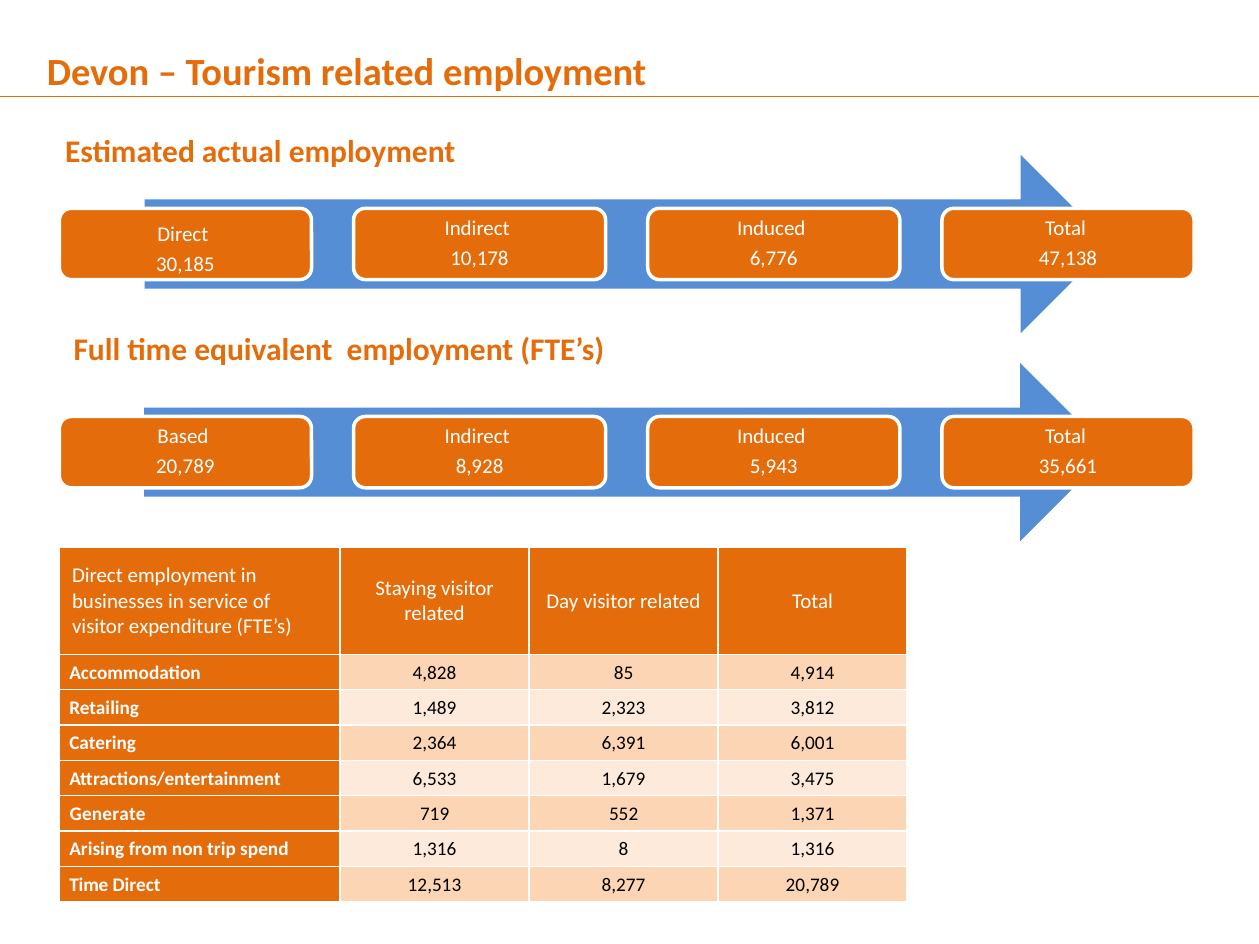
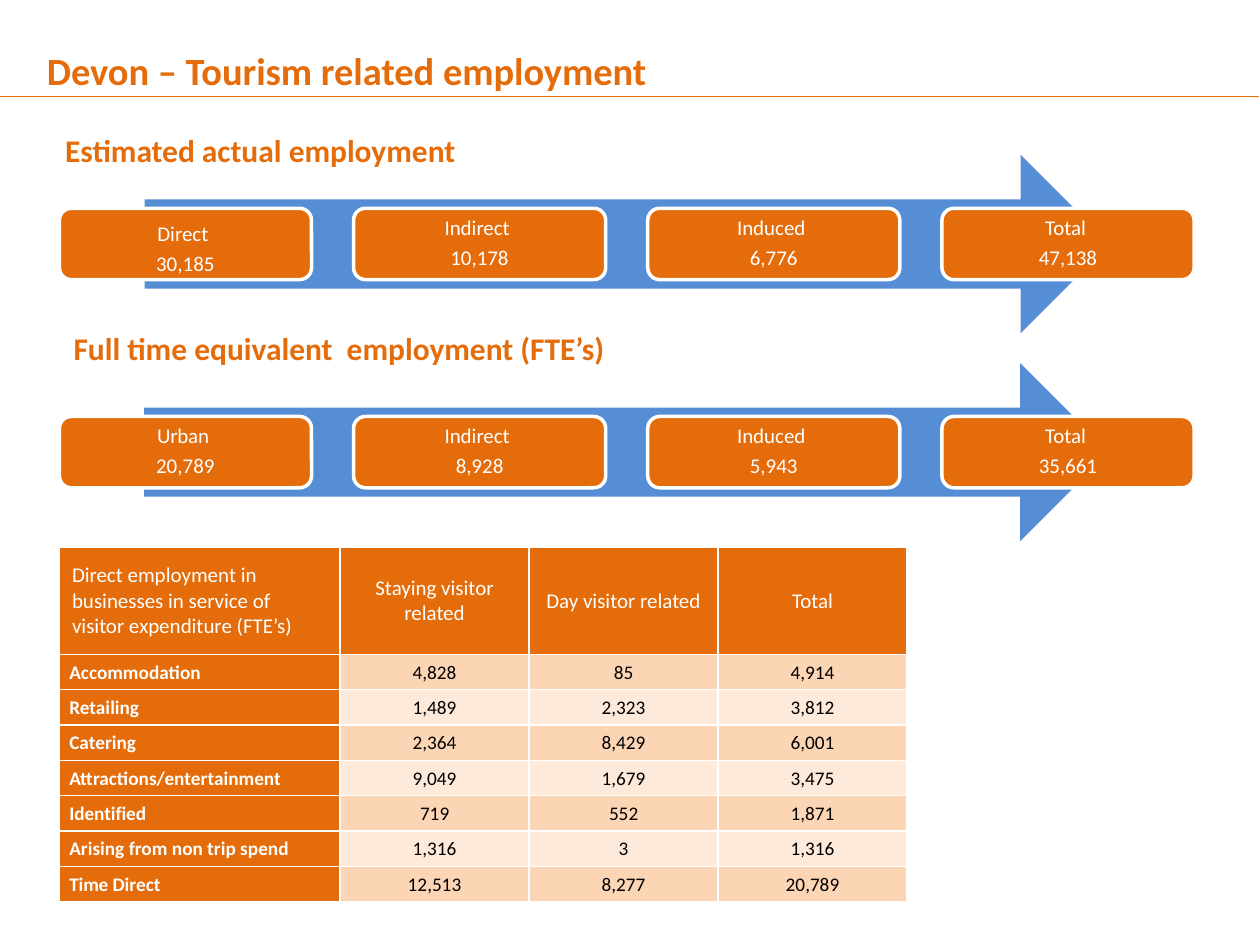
Based: Based -> Urban (183, 437)
6,391: 6,391 -> 8,429 (623, 744)
6,533: 6,533 -> 9,049 (435, 779)
Generate: Generate -> Identified (108, 814)
1,371: 1,371 -> 1,871 (812, 814)
8: 8 -> 3 (624, 850)
